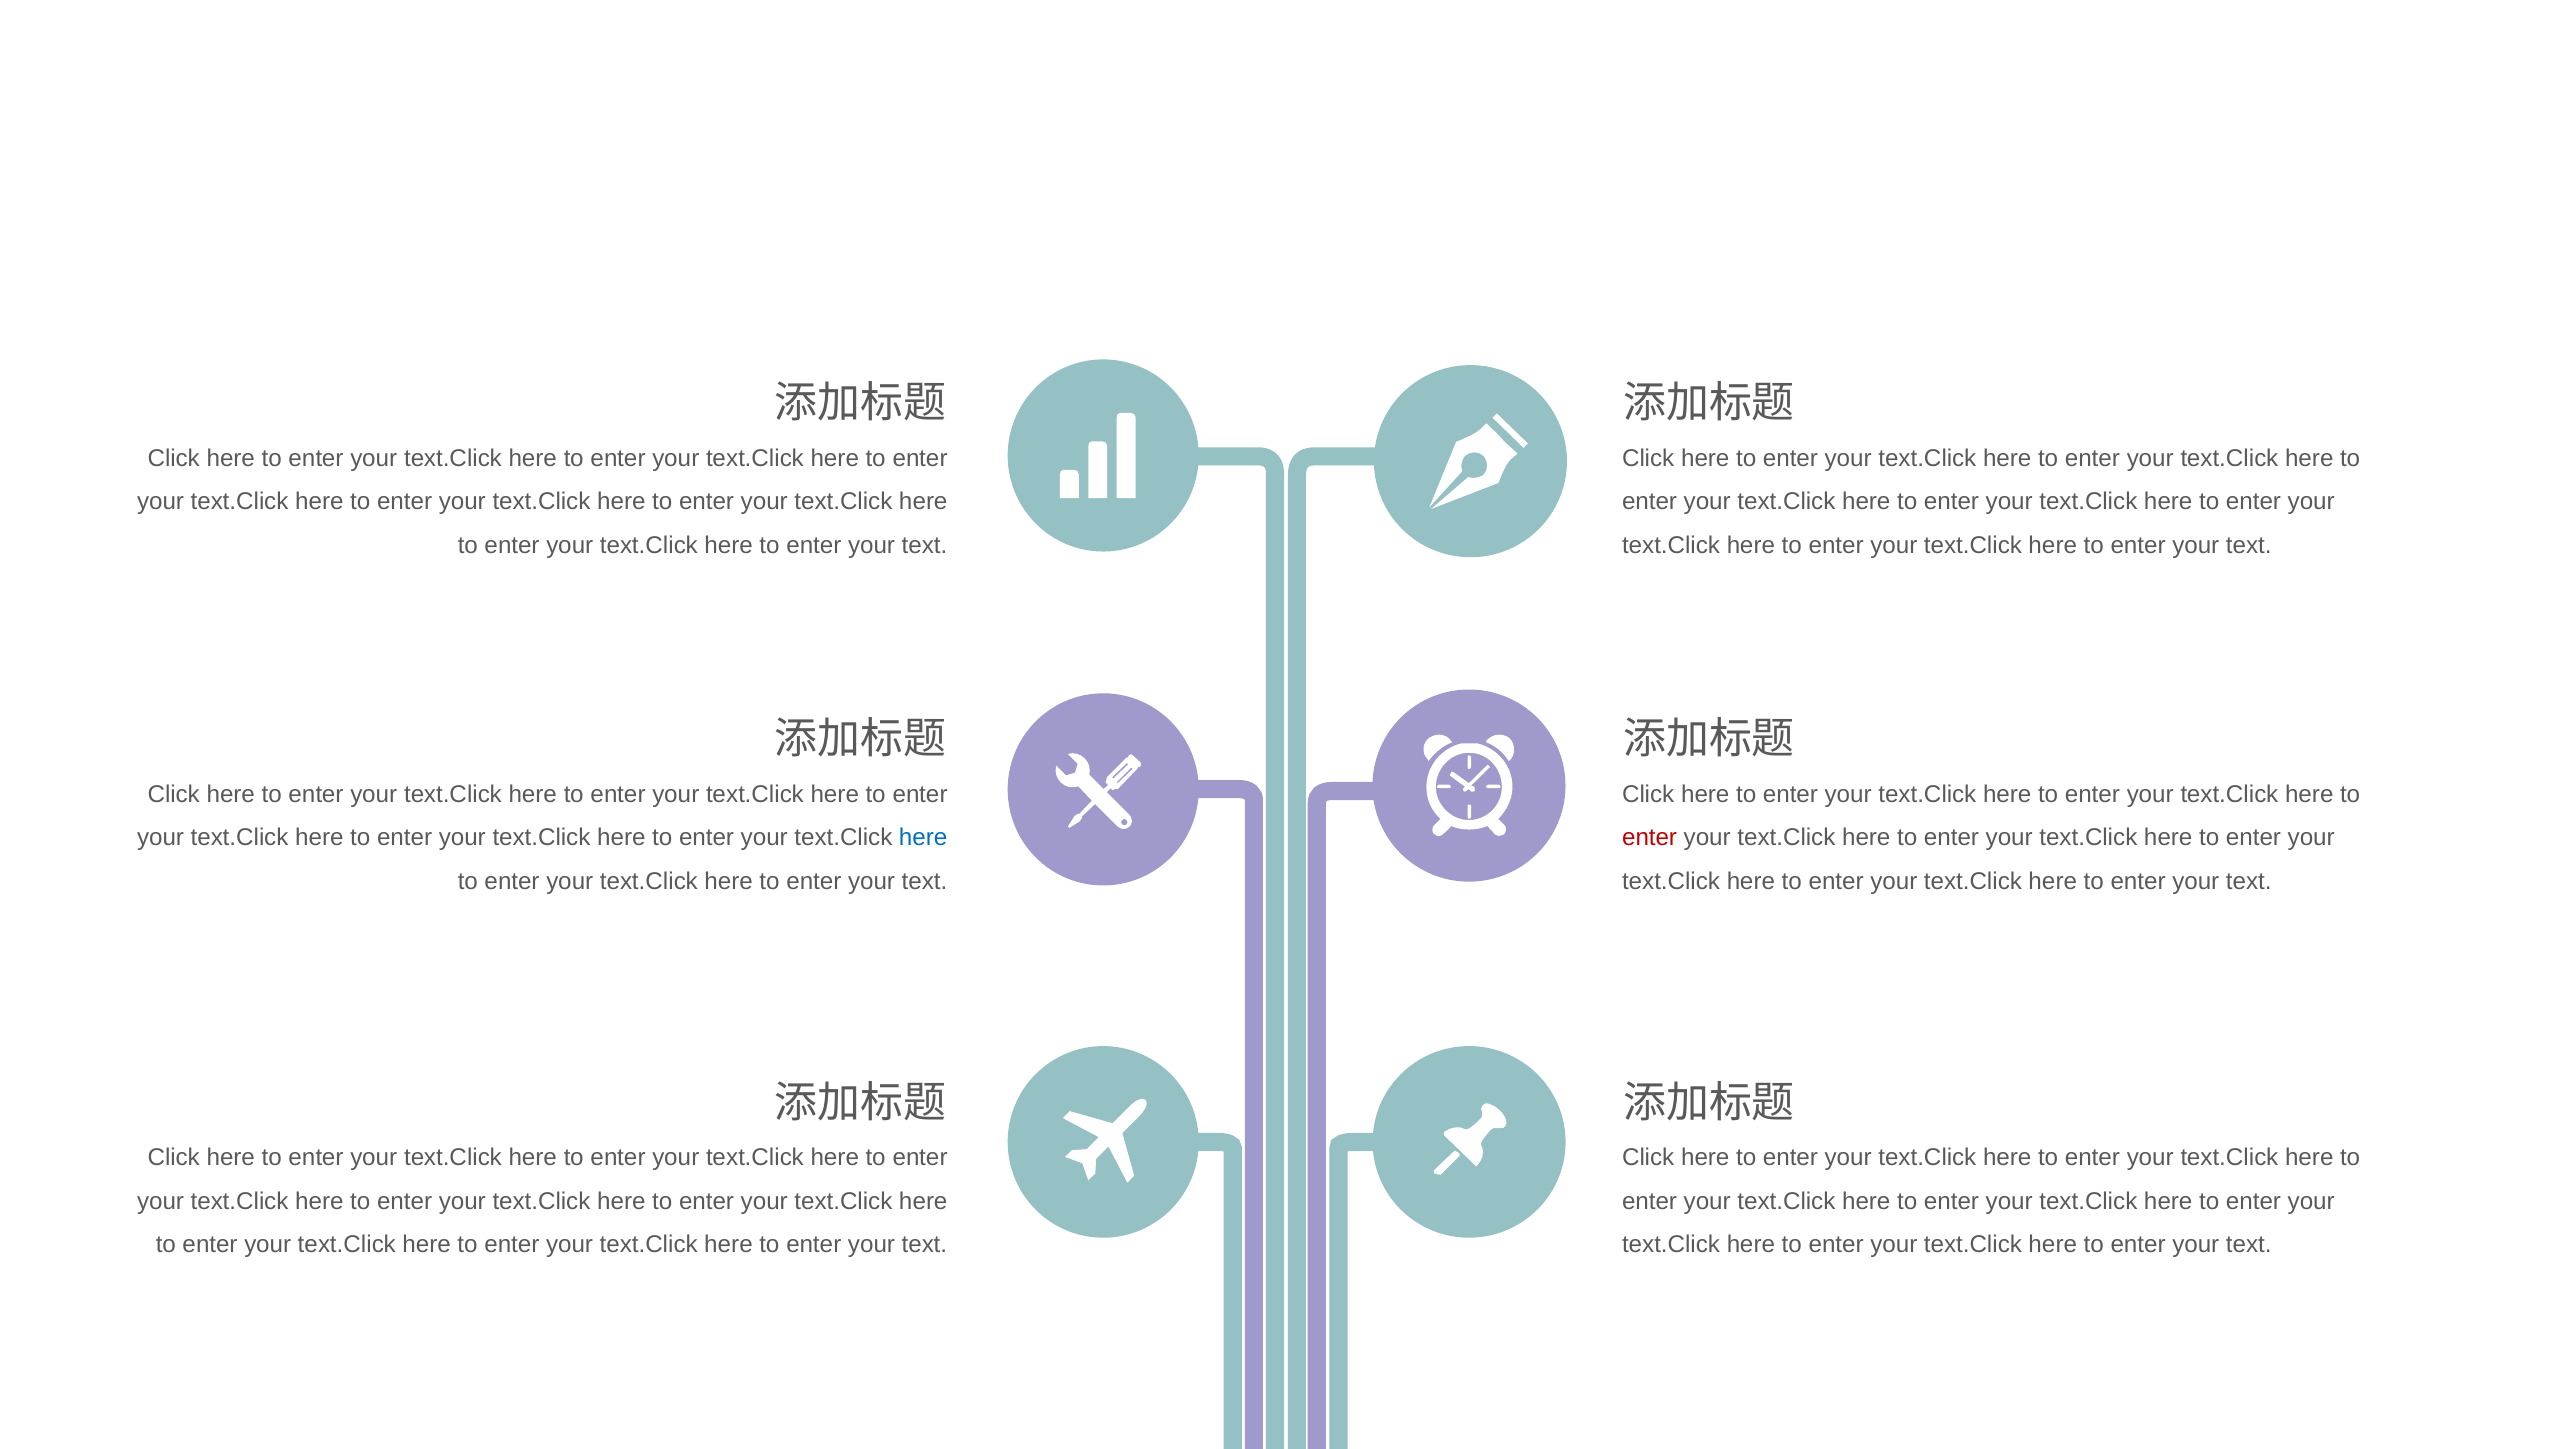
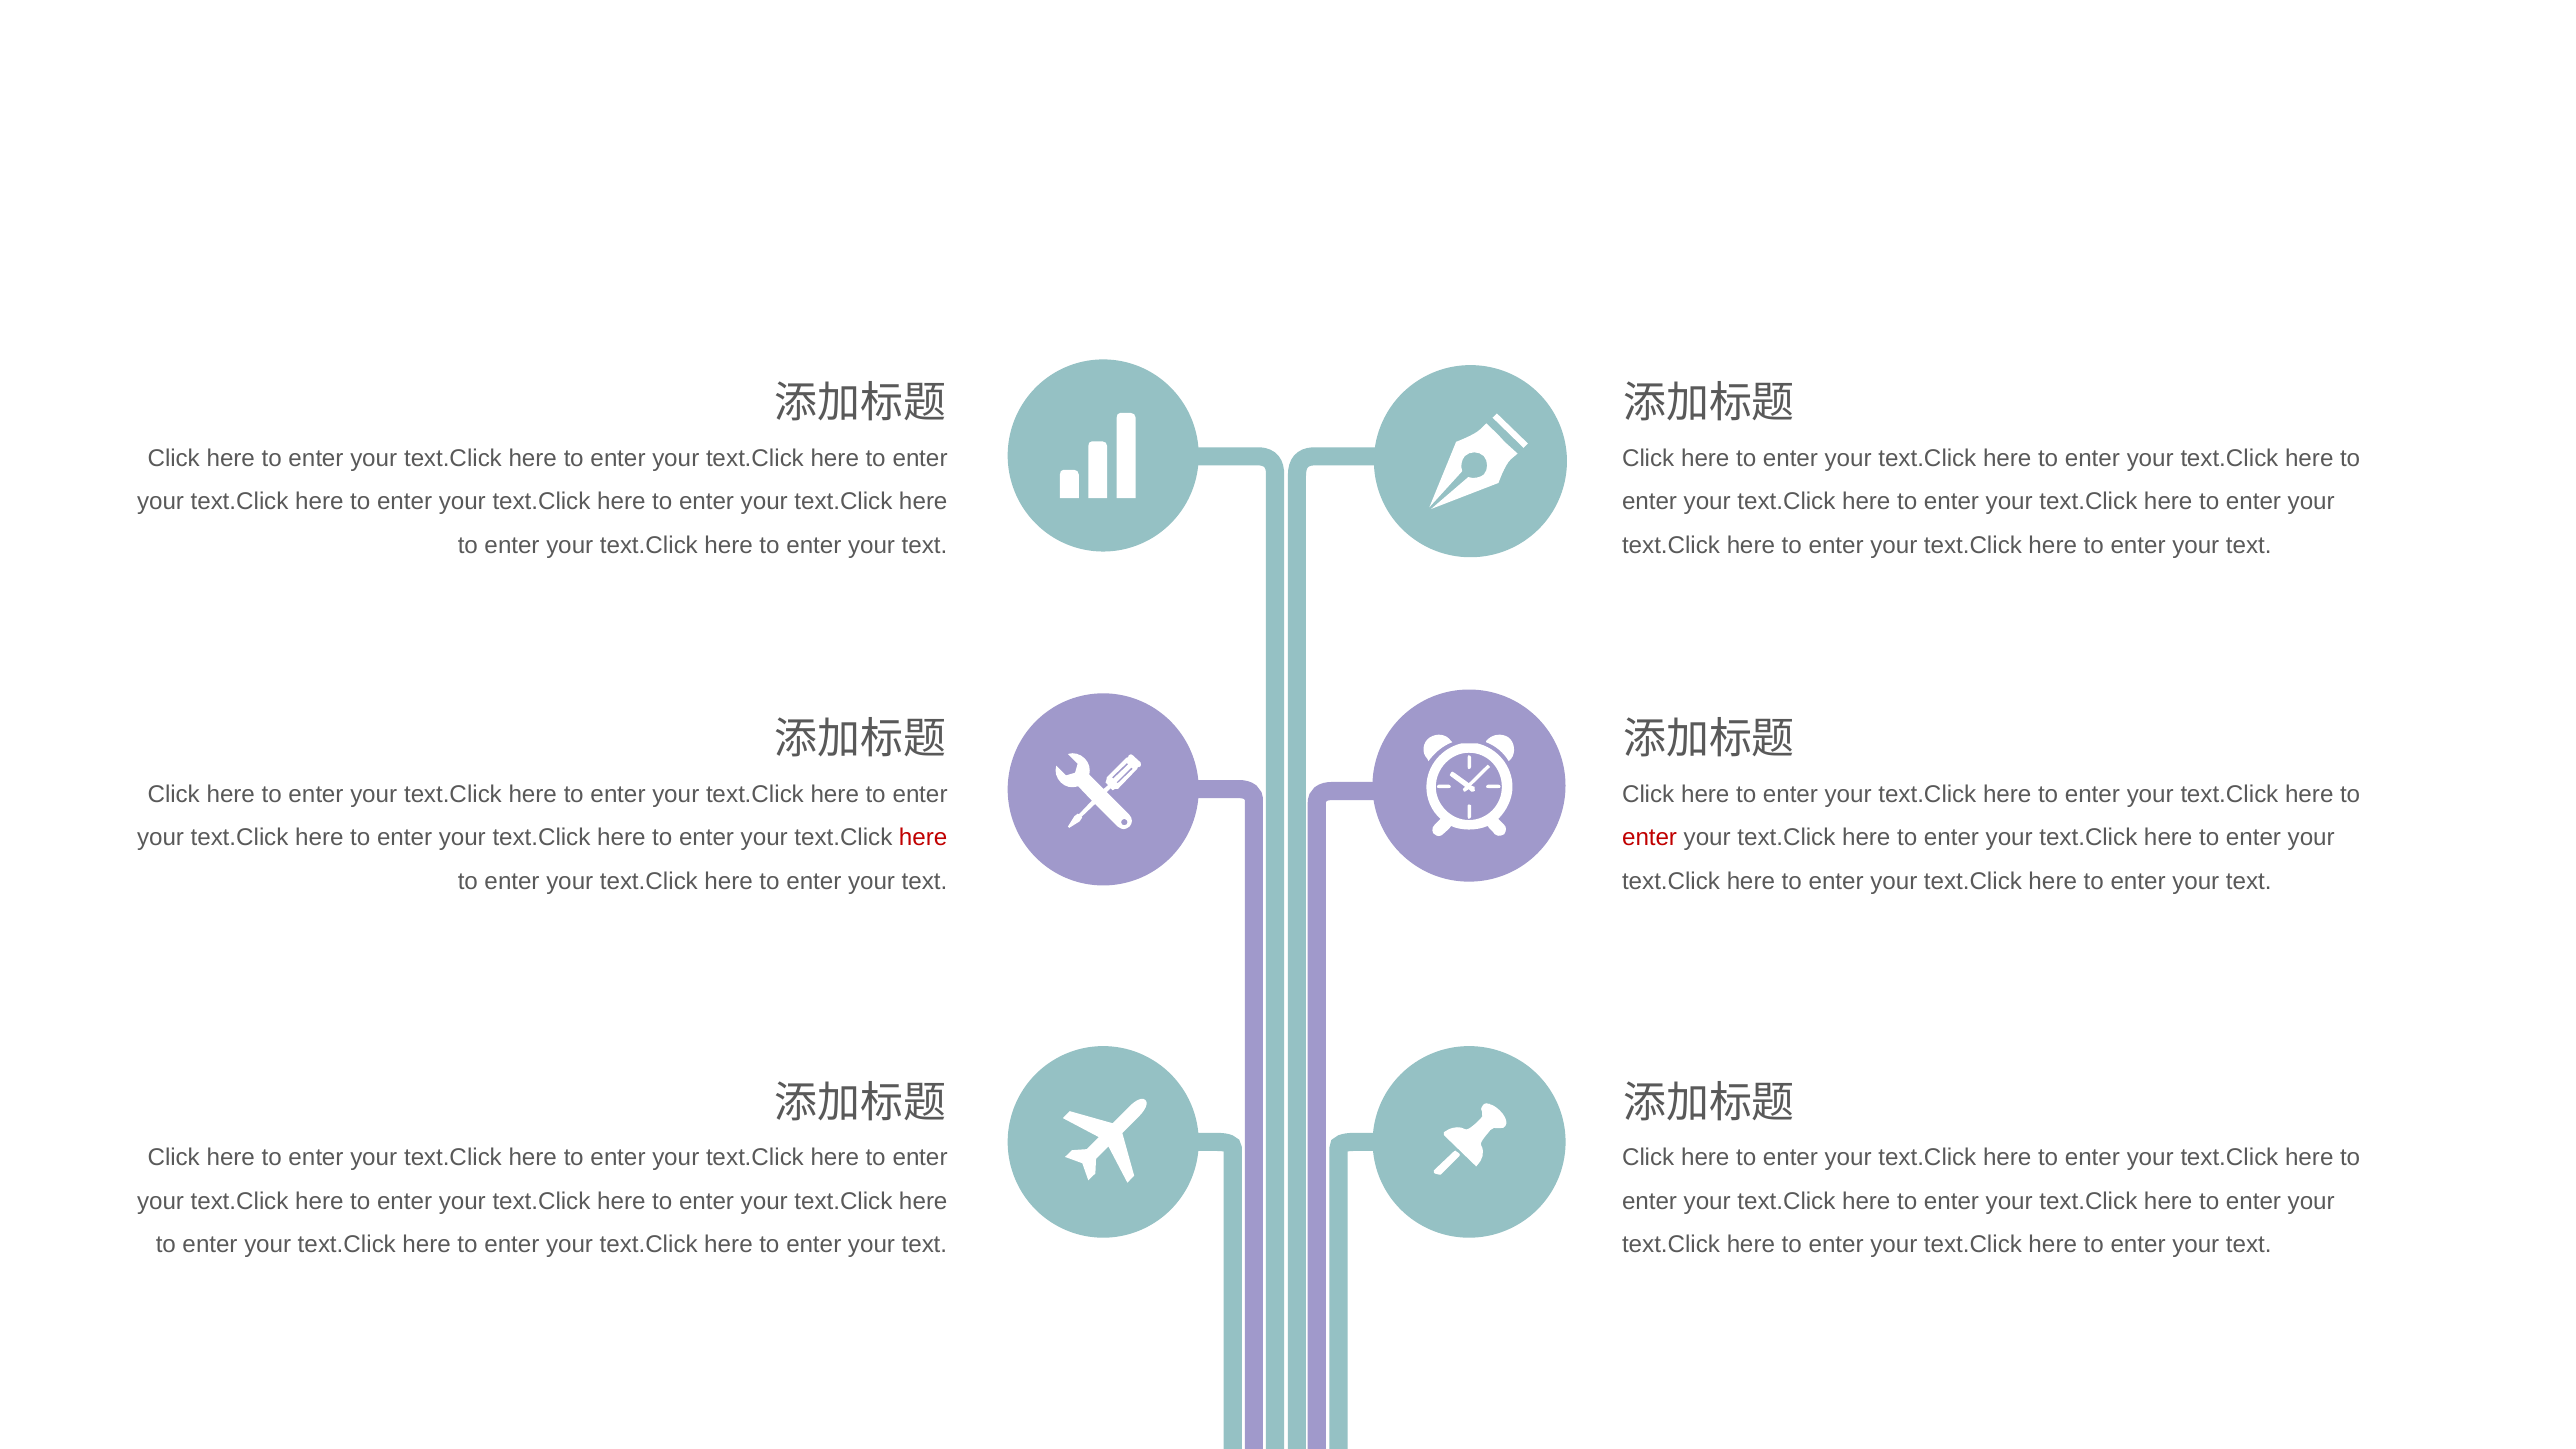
here colour: blue -> red (923, 838)
